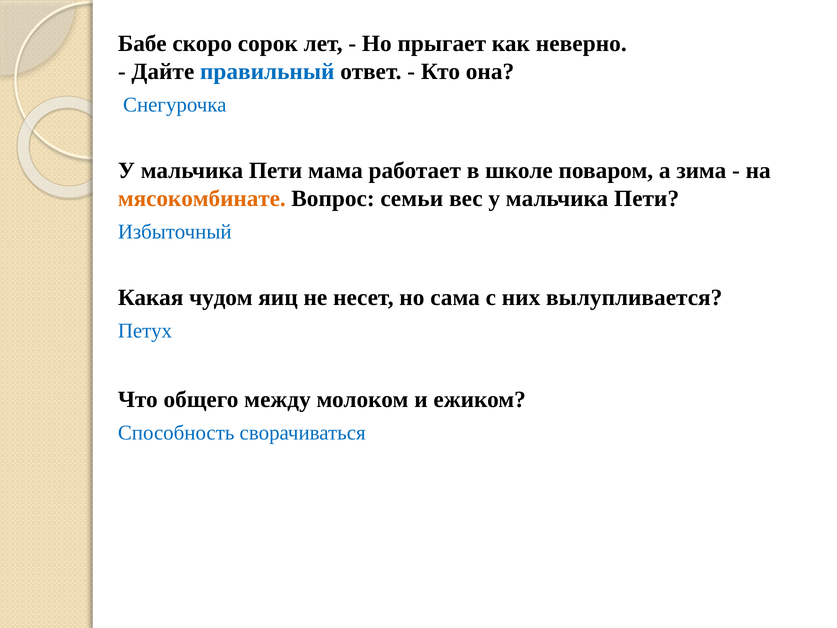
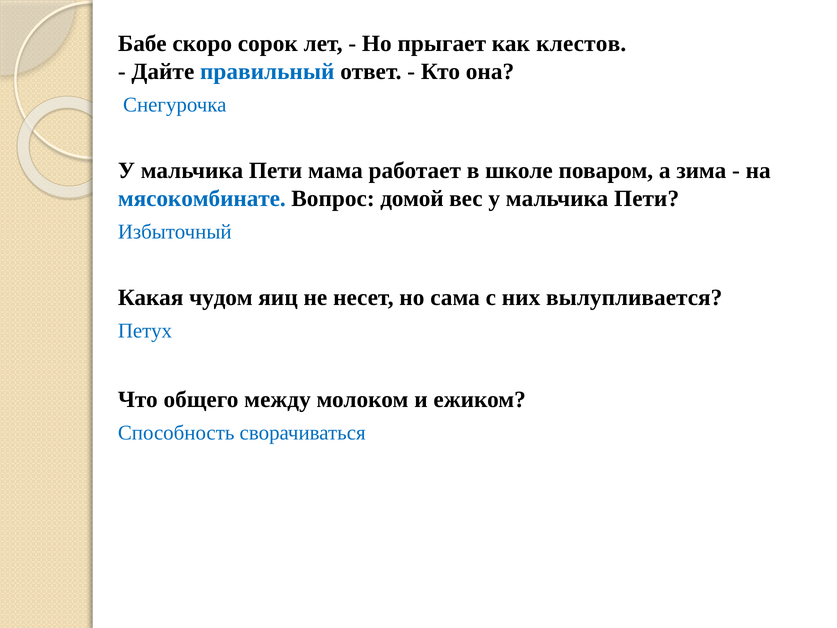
неверно: неверно -> клестов (581, 44)
мясокомбинате colour: orange -> blue (202, 198)
семьи: семьи -> домой (412, 198)
